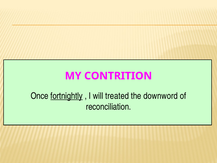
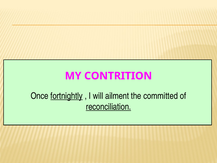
treated: treated -> ailment (117, 96)
downword: downword -> committed (161, 96)
reconciliation underline: none -> present (108, 107)
